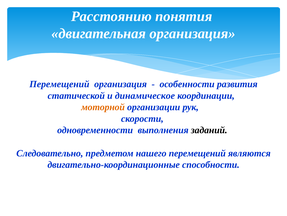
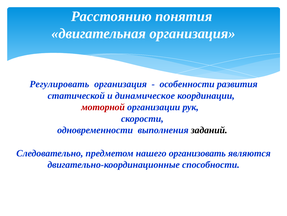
Перемещений: Перемещений -> Регулировать (59, 84)
моторной colour: orange -> red (103, 107)
нашего перемещений: перемещений -> организовать (197, 153)
